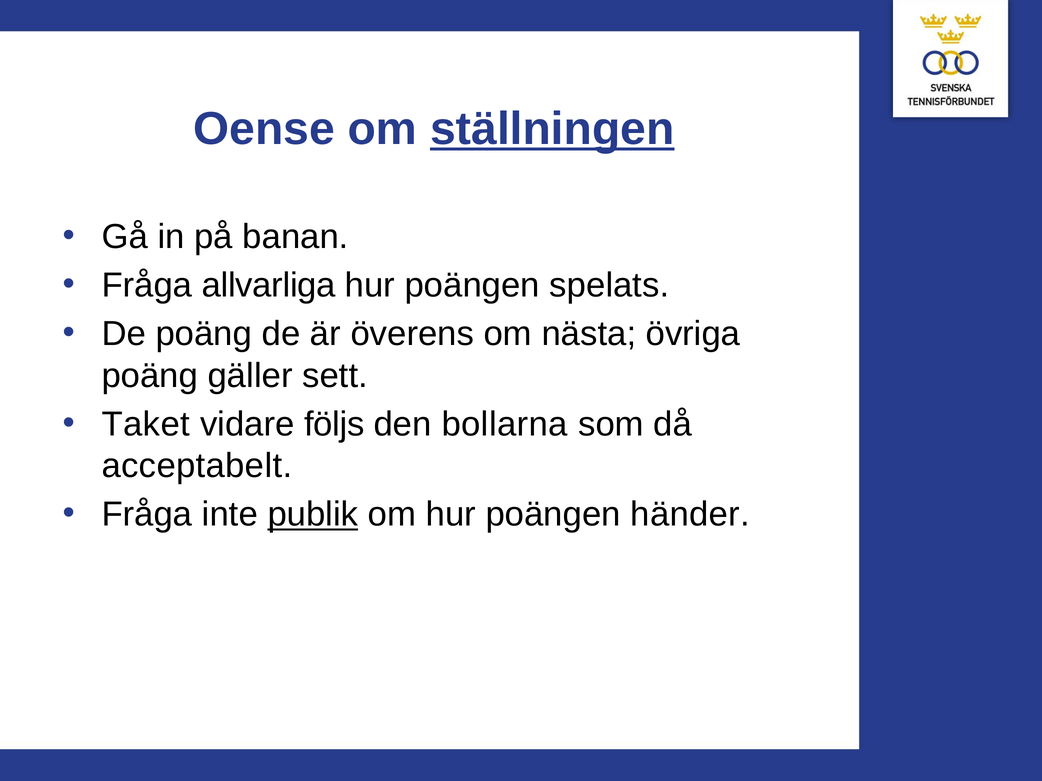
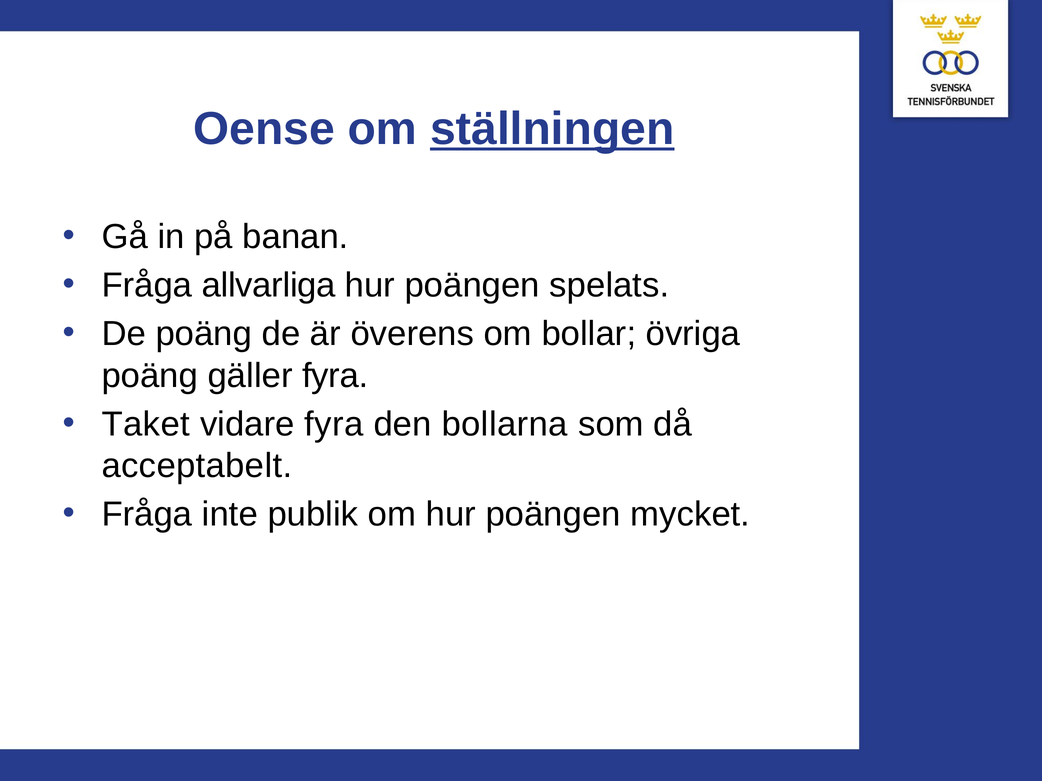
nästa: nästa -> bollar (589, 334)
gäller sett: sett -> fyra (335, 376)
vidare följs: följs -> fyra (334, 424)
publik underline: present -> none (313, 515)
händer: händer -> mycket (690, 515)
